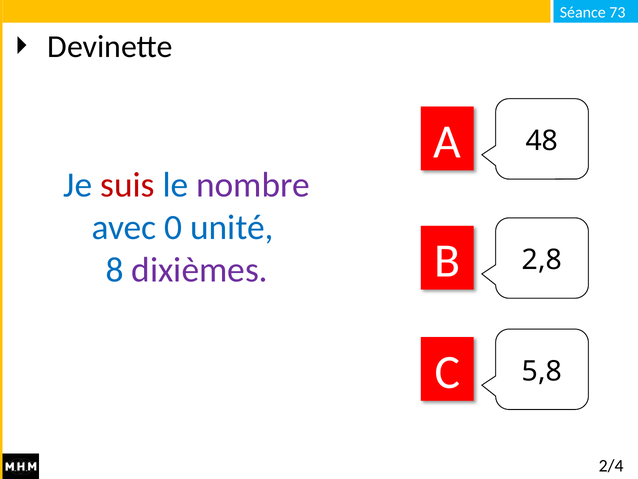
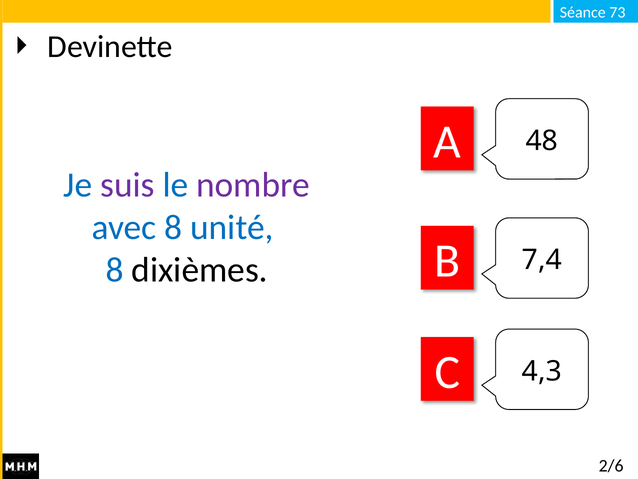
suis colour: red -> purple (127, 185)
avec 0: 0 -> 8 (173, 227)
2,8: 2,8 -> 7,4 (542, 260)
dixièmes colour: purple -> black (200, 270)
5,8: 5,8 -> 4,3 (542, 371)
2/4: 2/4 -> 2/6 (611, 465)
